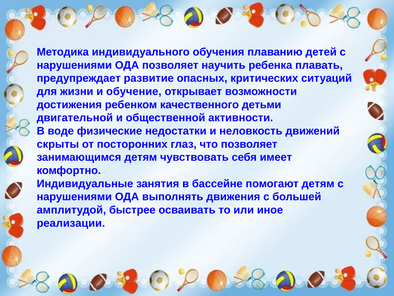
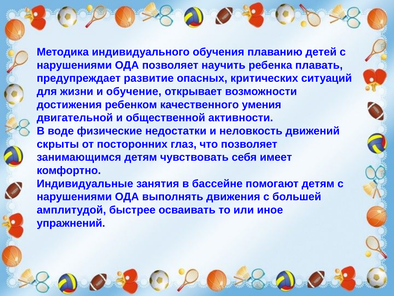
детьми: детьми -> умения (262, 105)
реализации: реализации -> упражнений (71, 223)
